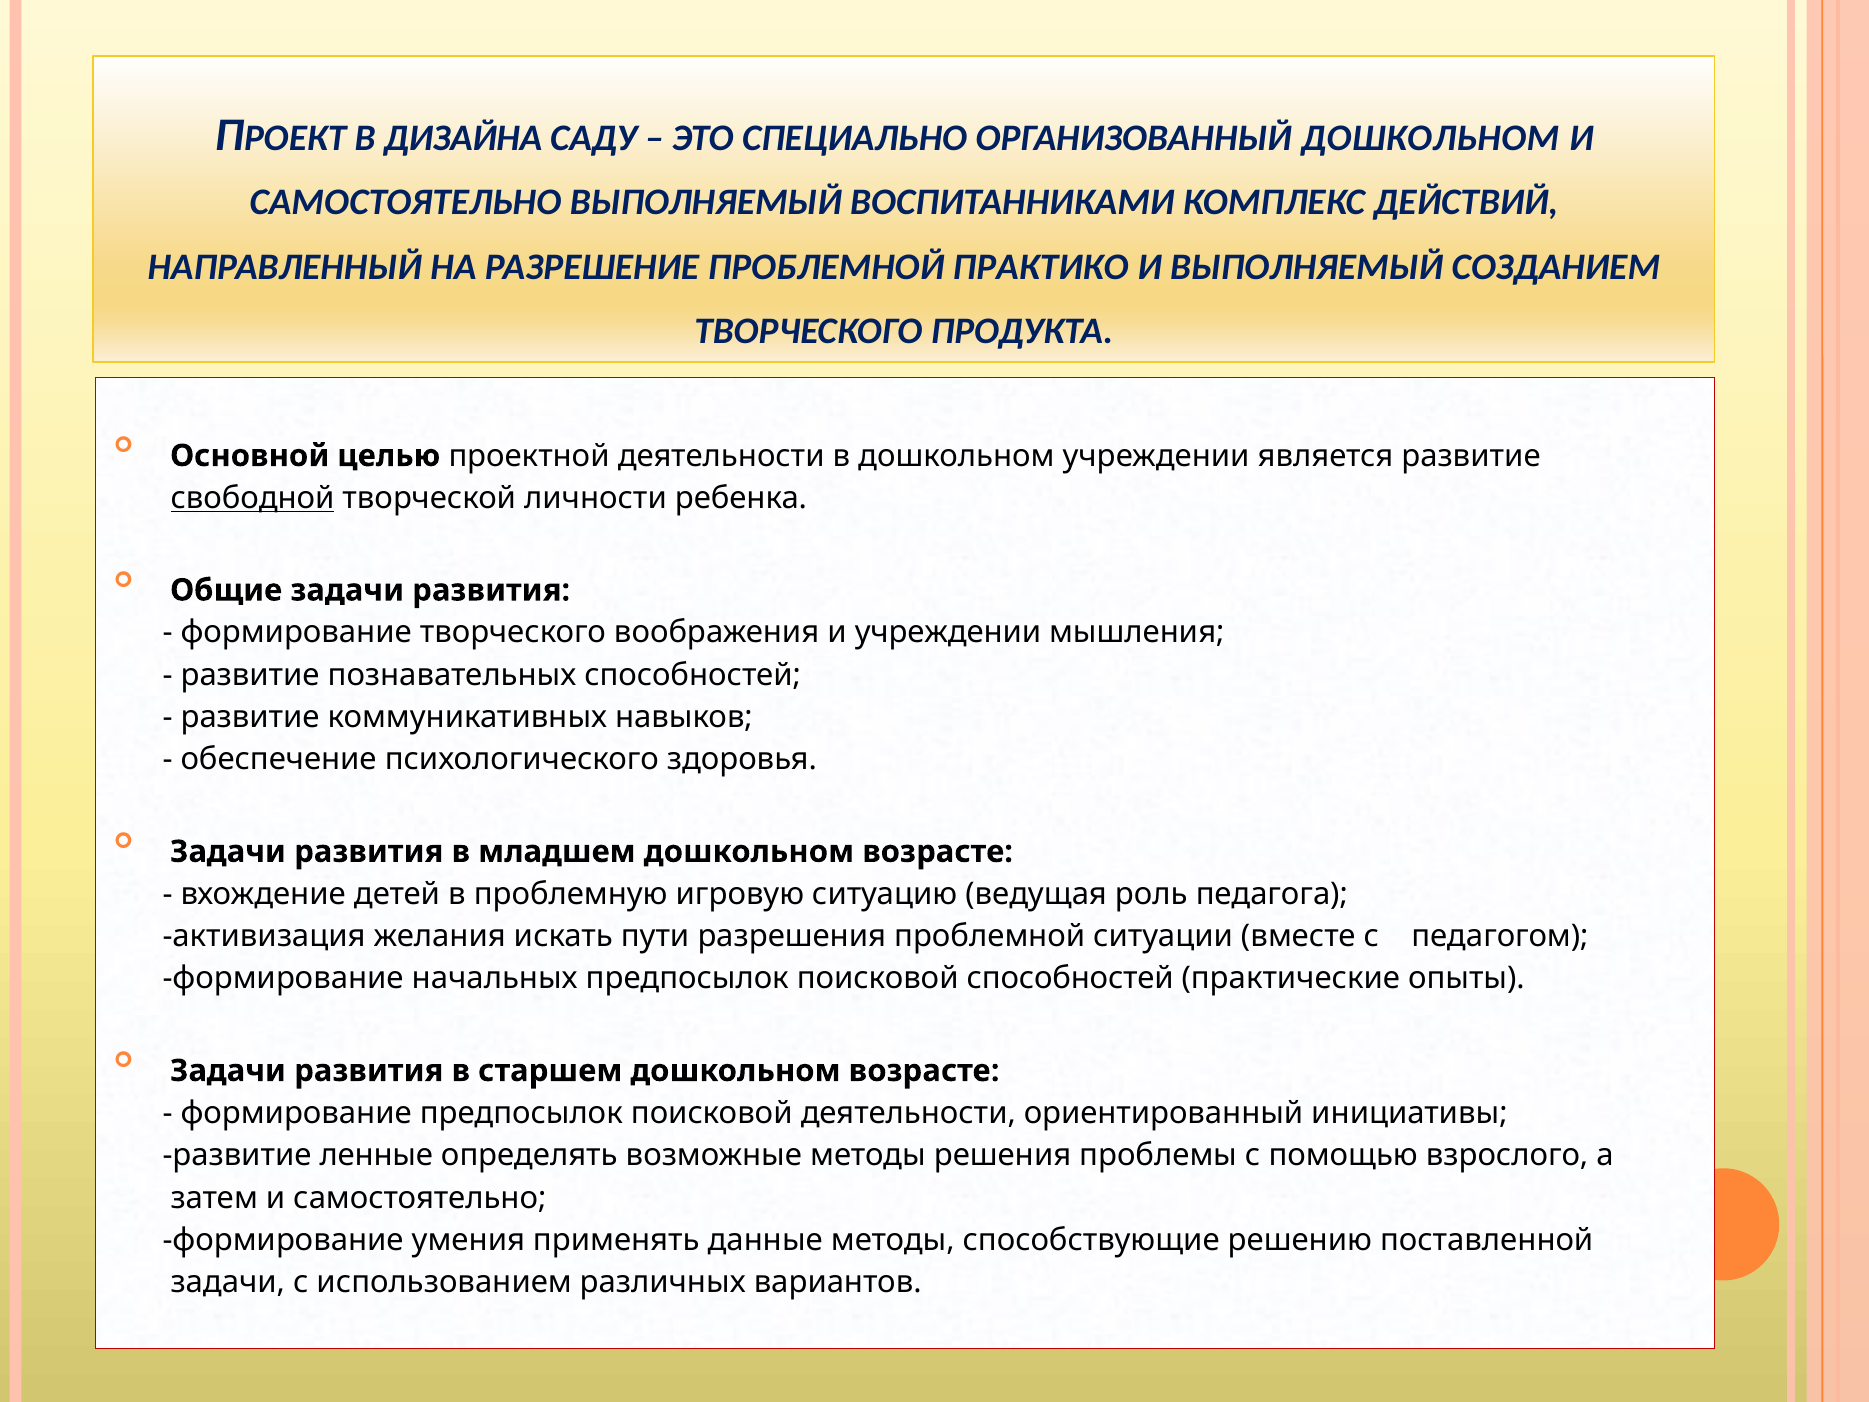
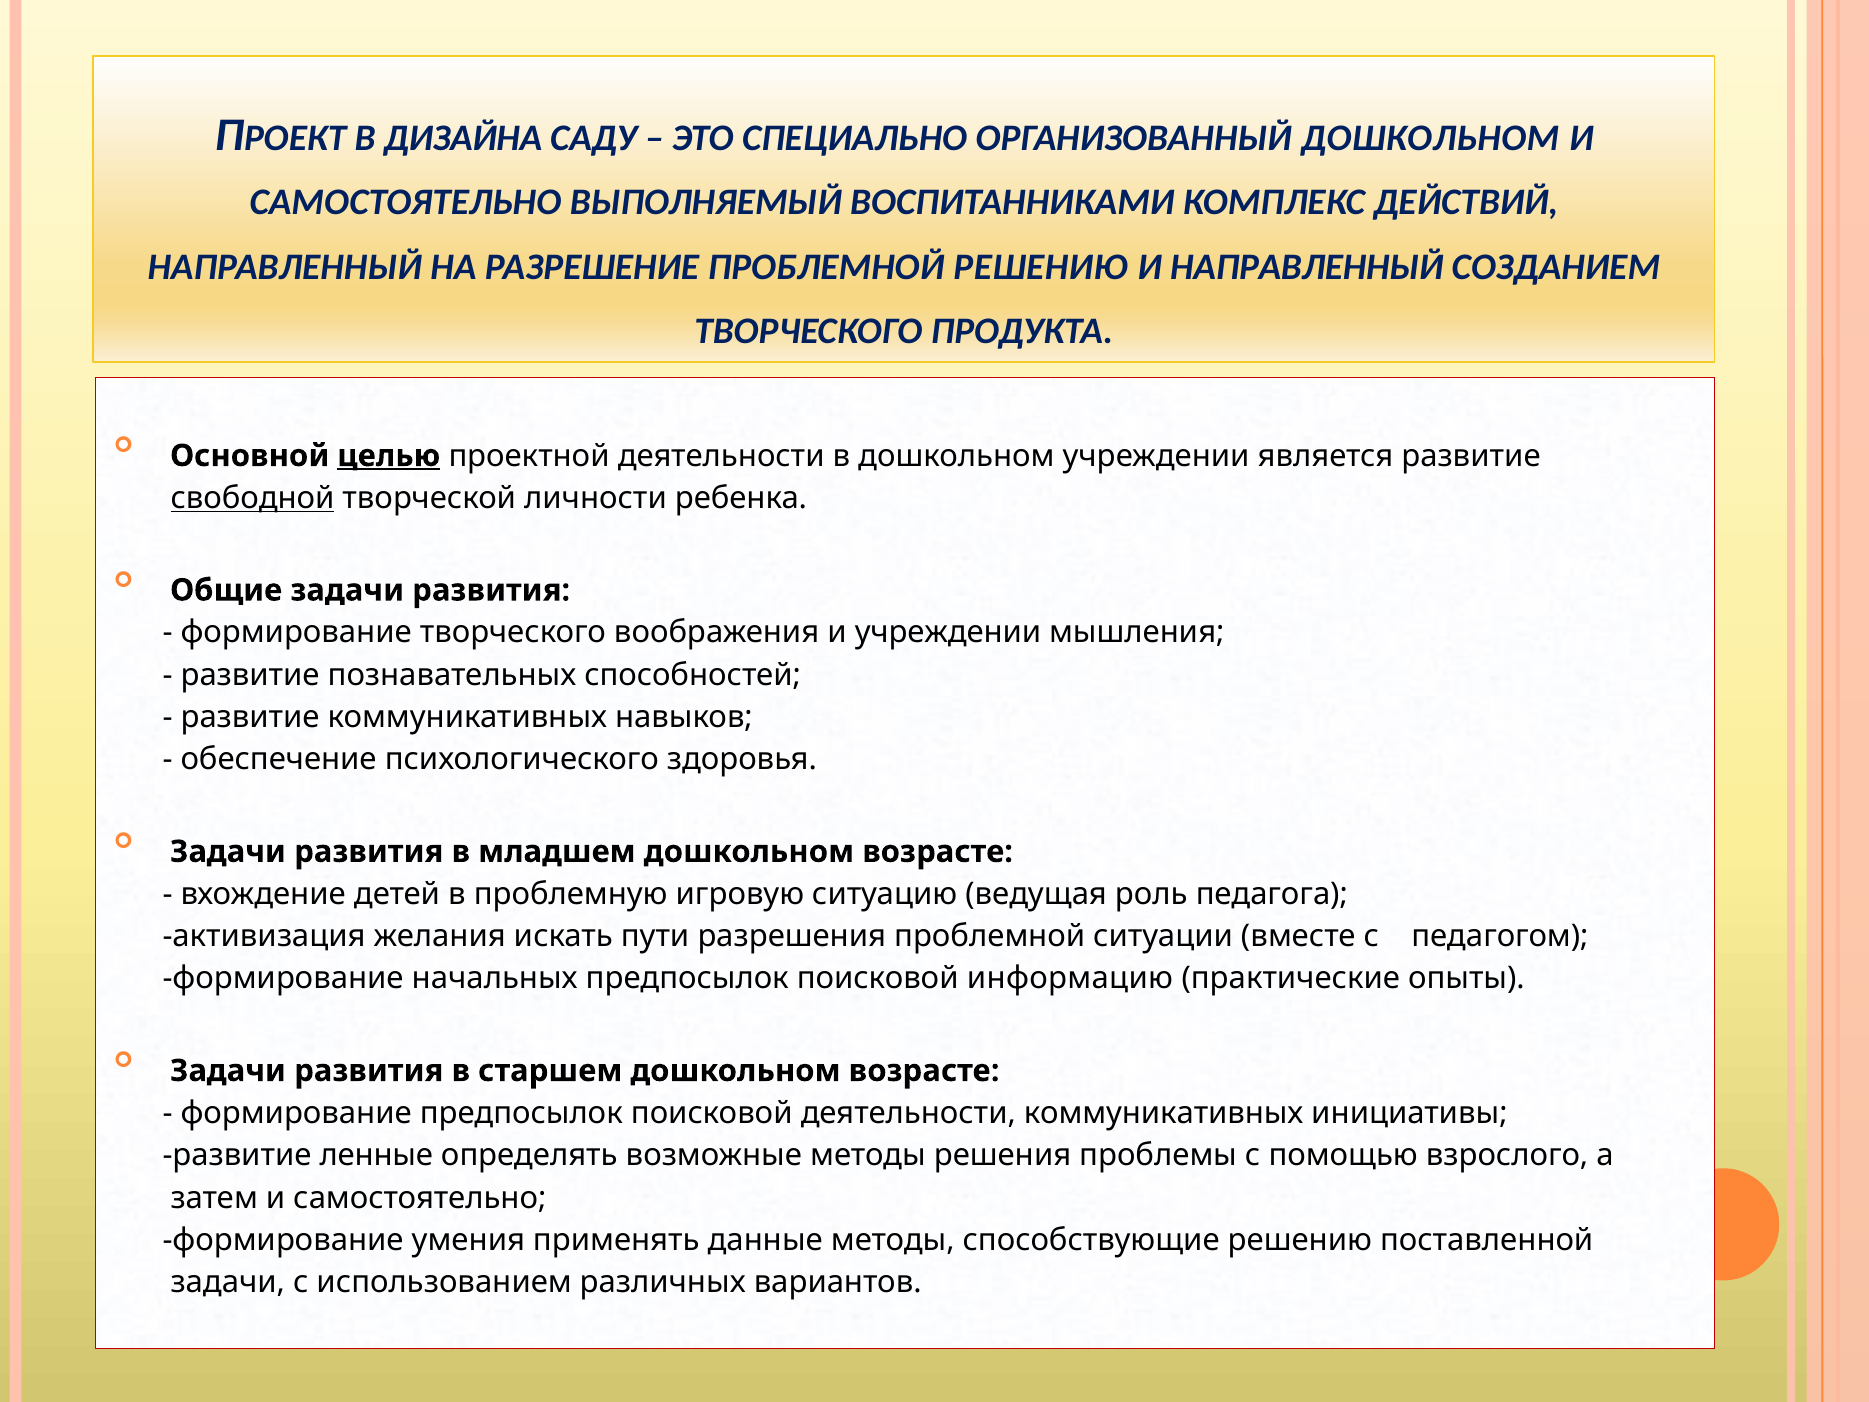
ПРОБЛЕМНОЙ ПРАКТИКО: ПРАКТИКО -> РЕШЕНИЮ (1041, 267)
И ВЫПОЛНЯЕМЫЙ: ВЫПОЛНЯЕМЫЙ -> НАПРАВЛЕННЫЙ (1307, 267)
целью underline: none -> present (389, 456)
поисковой способностей: способностей -> информацию (1070, 978)
деятельности ориентированный: ориентированный -> коммуникативных (1164, 1113)
